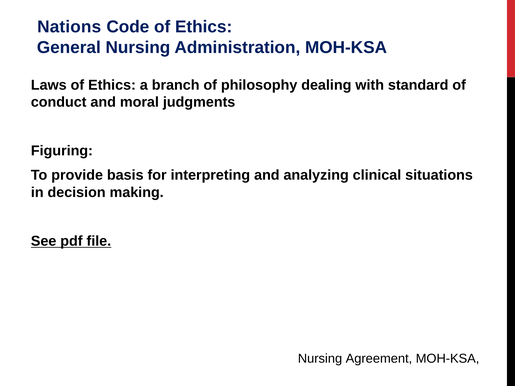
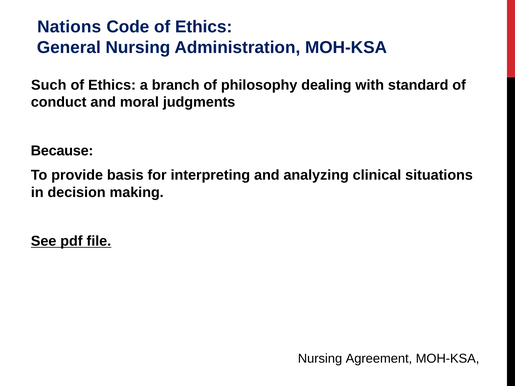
Laws: Laws -> Such (49, 85)
Figuring: Figuring -> Because (62, 151)
